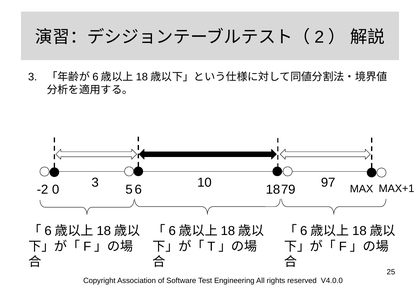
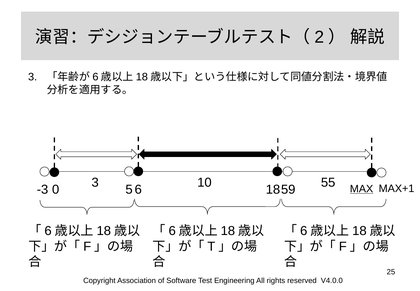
97: 97 -> 55 (328, 182)
79: 79 -> 59 (288, 189)
MAX underline: none -> present (362, 189)
-2: -2 -> -3 (43, 189)
